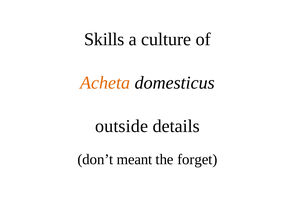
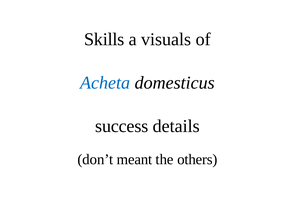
culture: culture -> visuals (166, 39)
Acheta colour: orange -> blue (105, 82)
outside: outside -> success (122, 126)
forget: forget -> others (197, 159)
